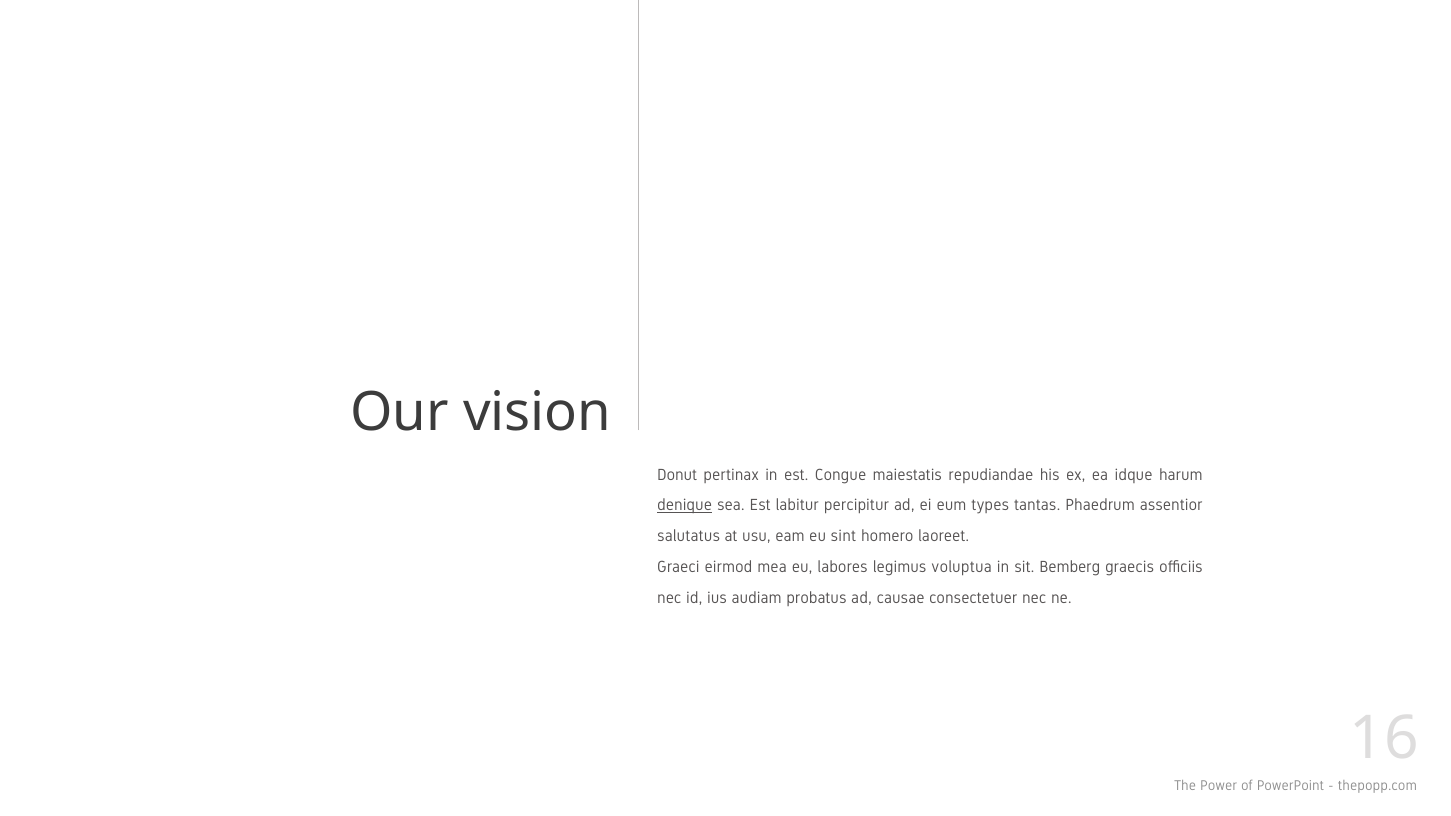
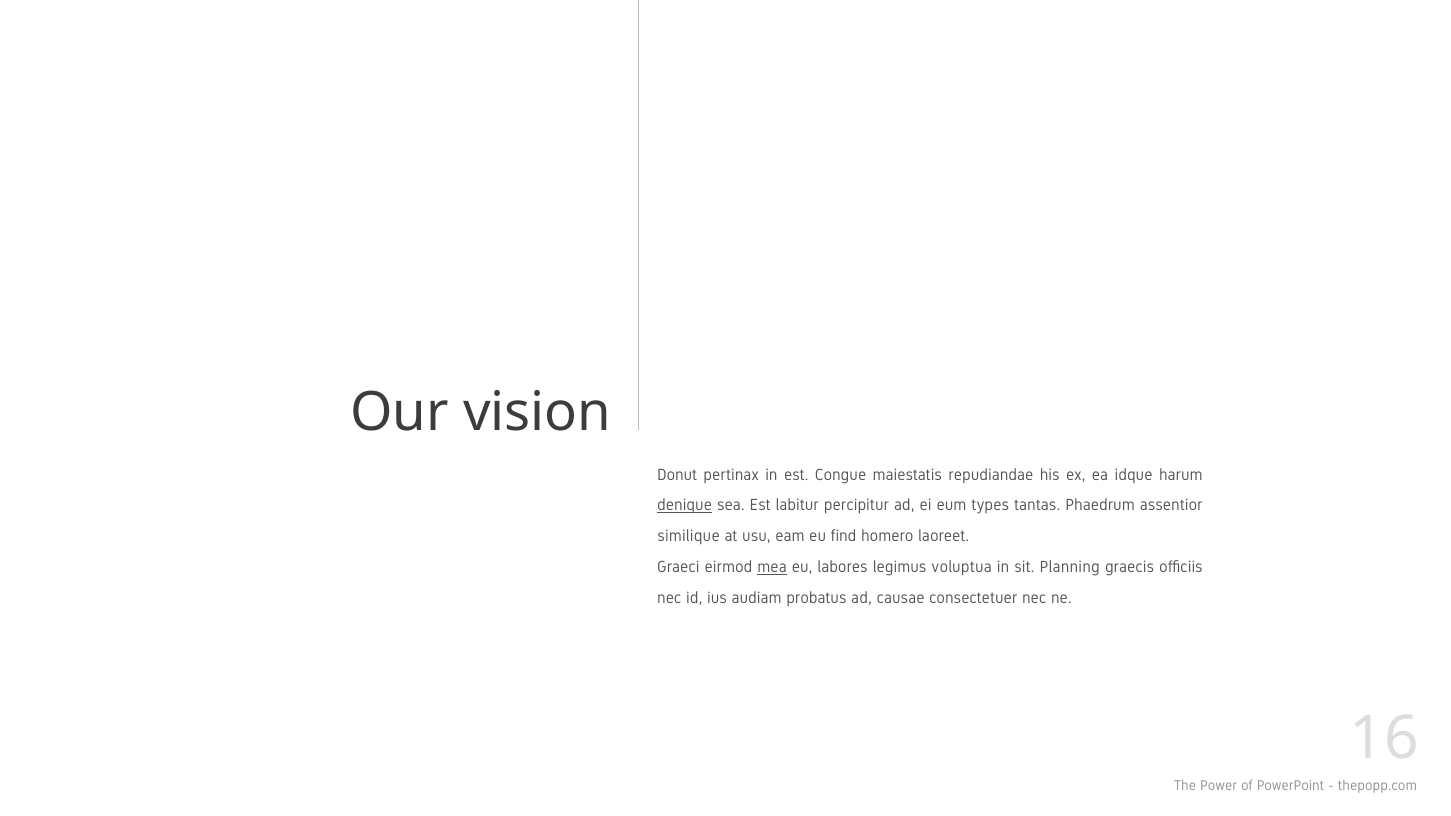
salutatus: salutatus -> similique (689, 537)
sint: sint -> find (844, 537)
mea underline: none -> present (772, 568)
Bemberg: Bemberg -> Planning (1070, 568)
